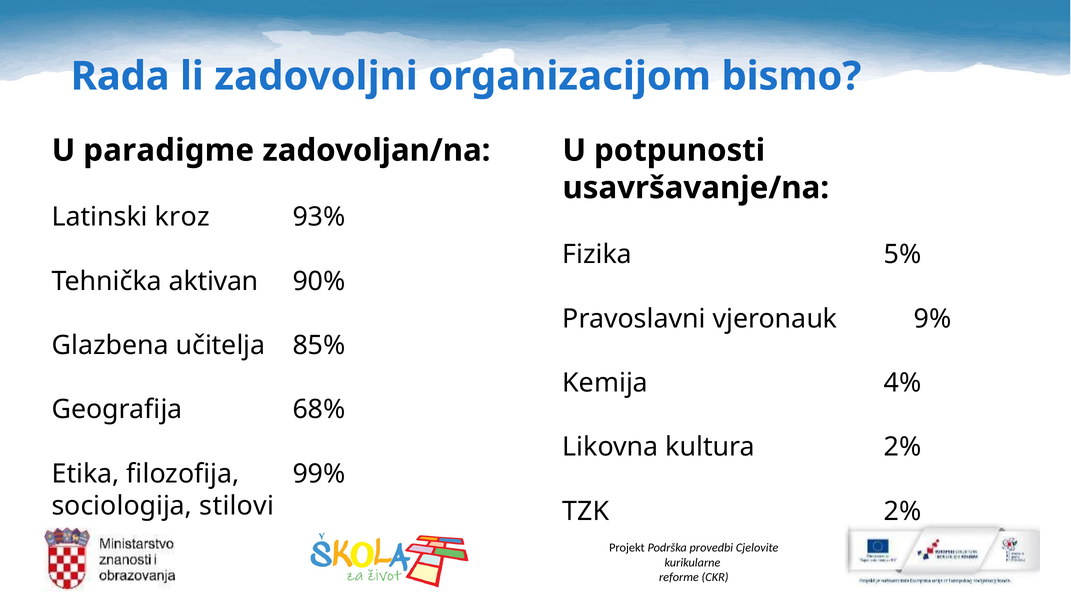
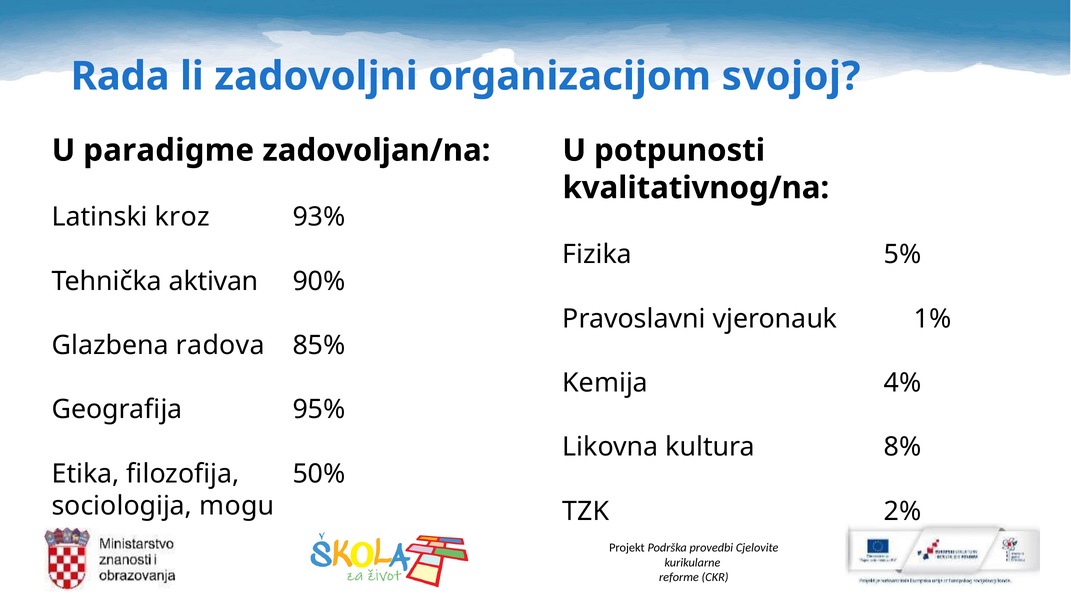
bismo: bismo -> svojoj (791, 76)
usavršavanje/na: usavršavanje/na -> kvalitativnog/na (696, 188)
9%: 9% -> 1% (933, 319)
učitelja: učitelja -> radova (220, 346)
68%: 68% -> 95% (319, 410)
kultura 2%: 2% -> 8% (903, 447)
99%: 99% -> 50% (319, 474)
stilovi: stilovi -> mogu (237, 506)
